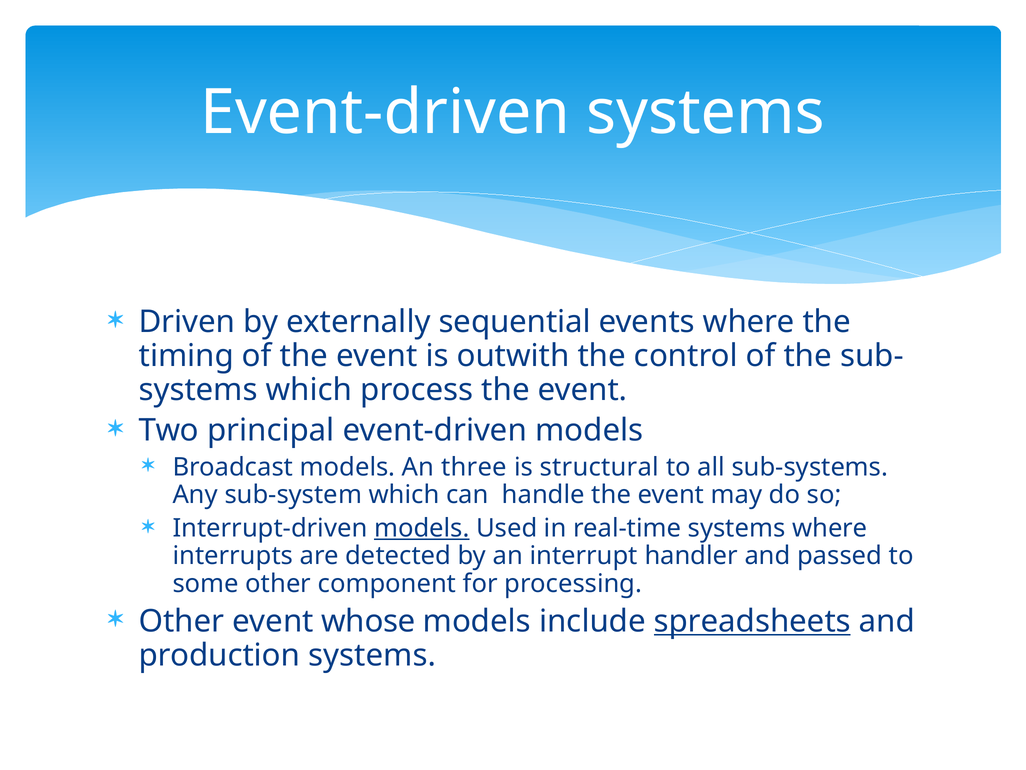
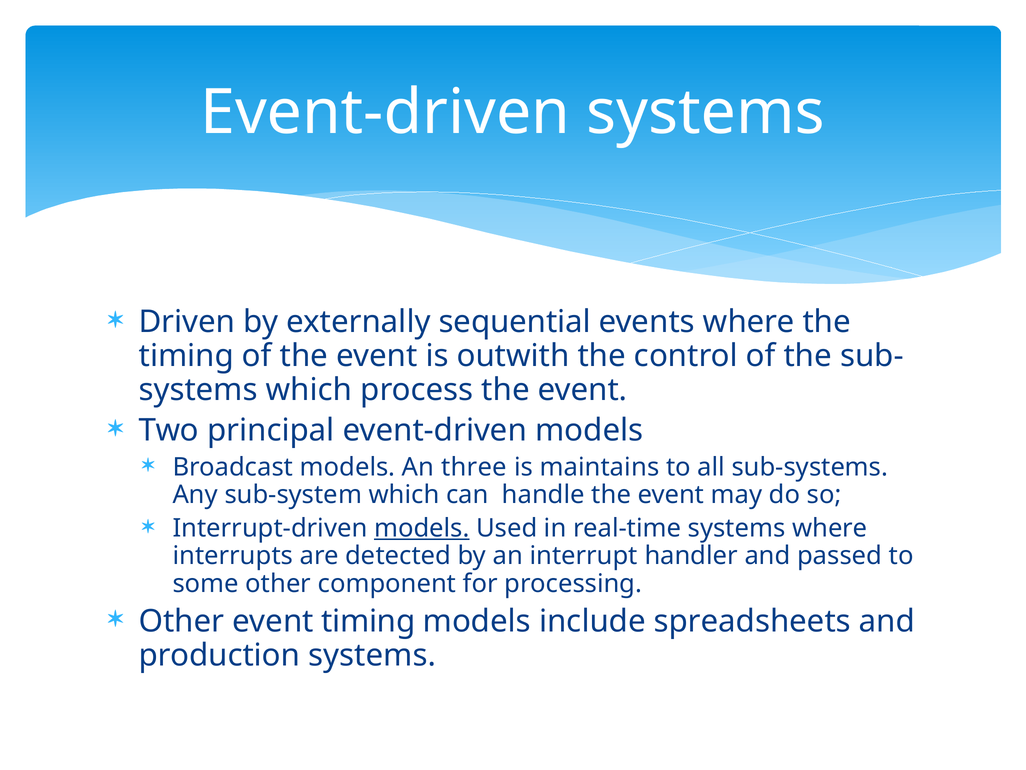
structural: structural -> maintains (599, 467)
event whose: whose -> timing (368, 621)
spreadsheets underline: present -> none (752, 621)
